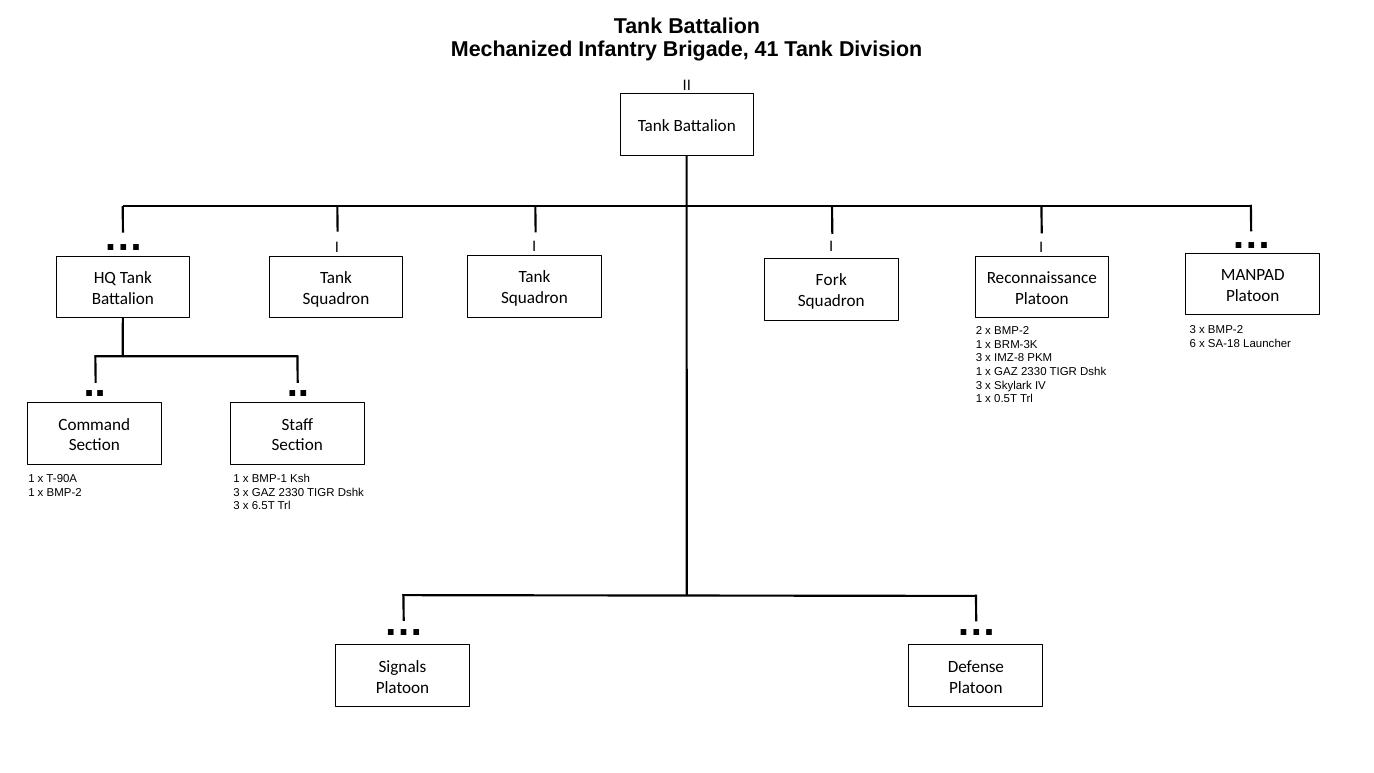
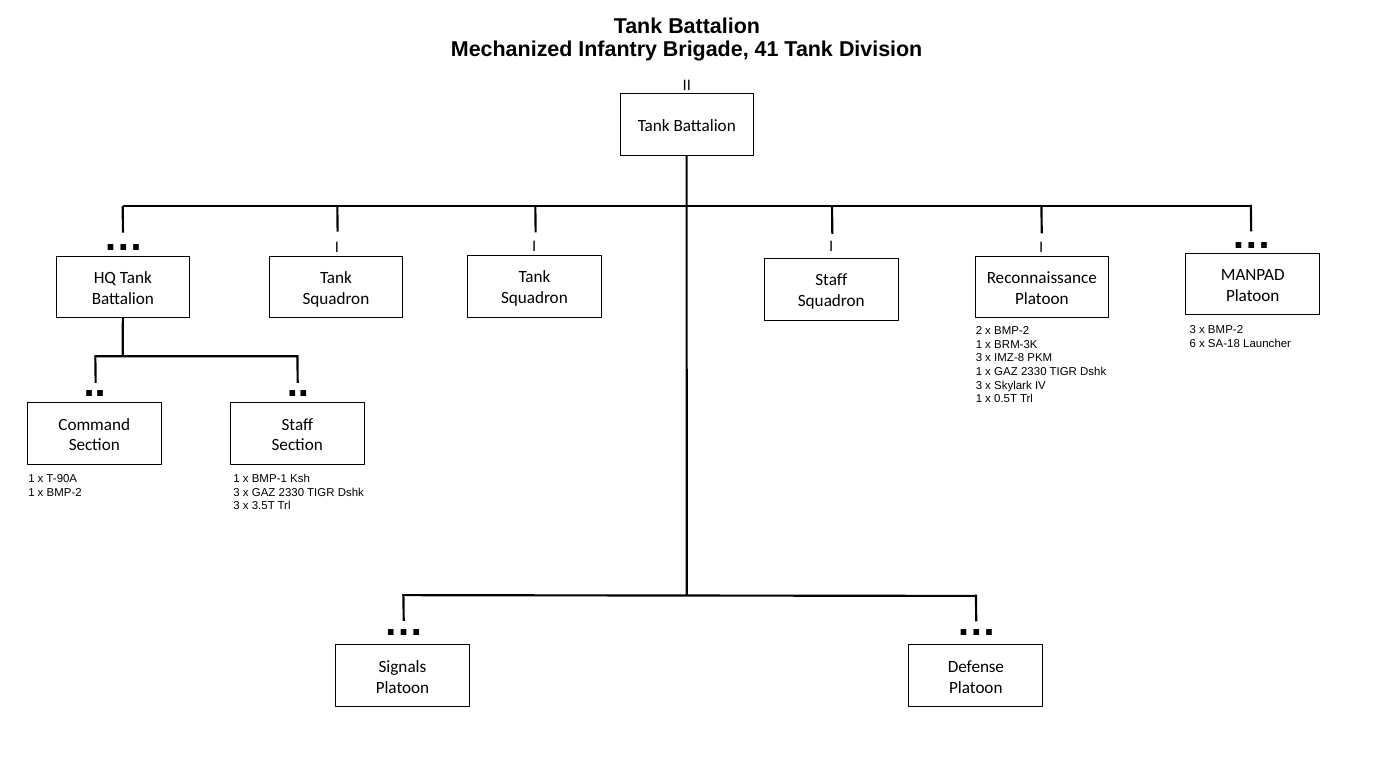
Fork: Fork -> Staff (831, 280)
6.5T: 6.5T -> 3.5T (263, 506)
